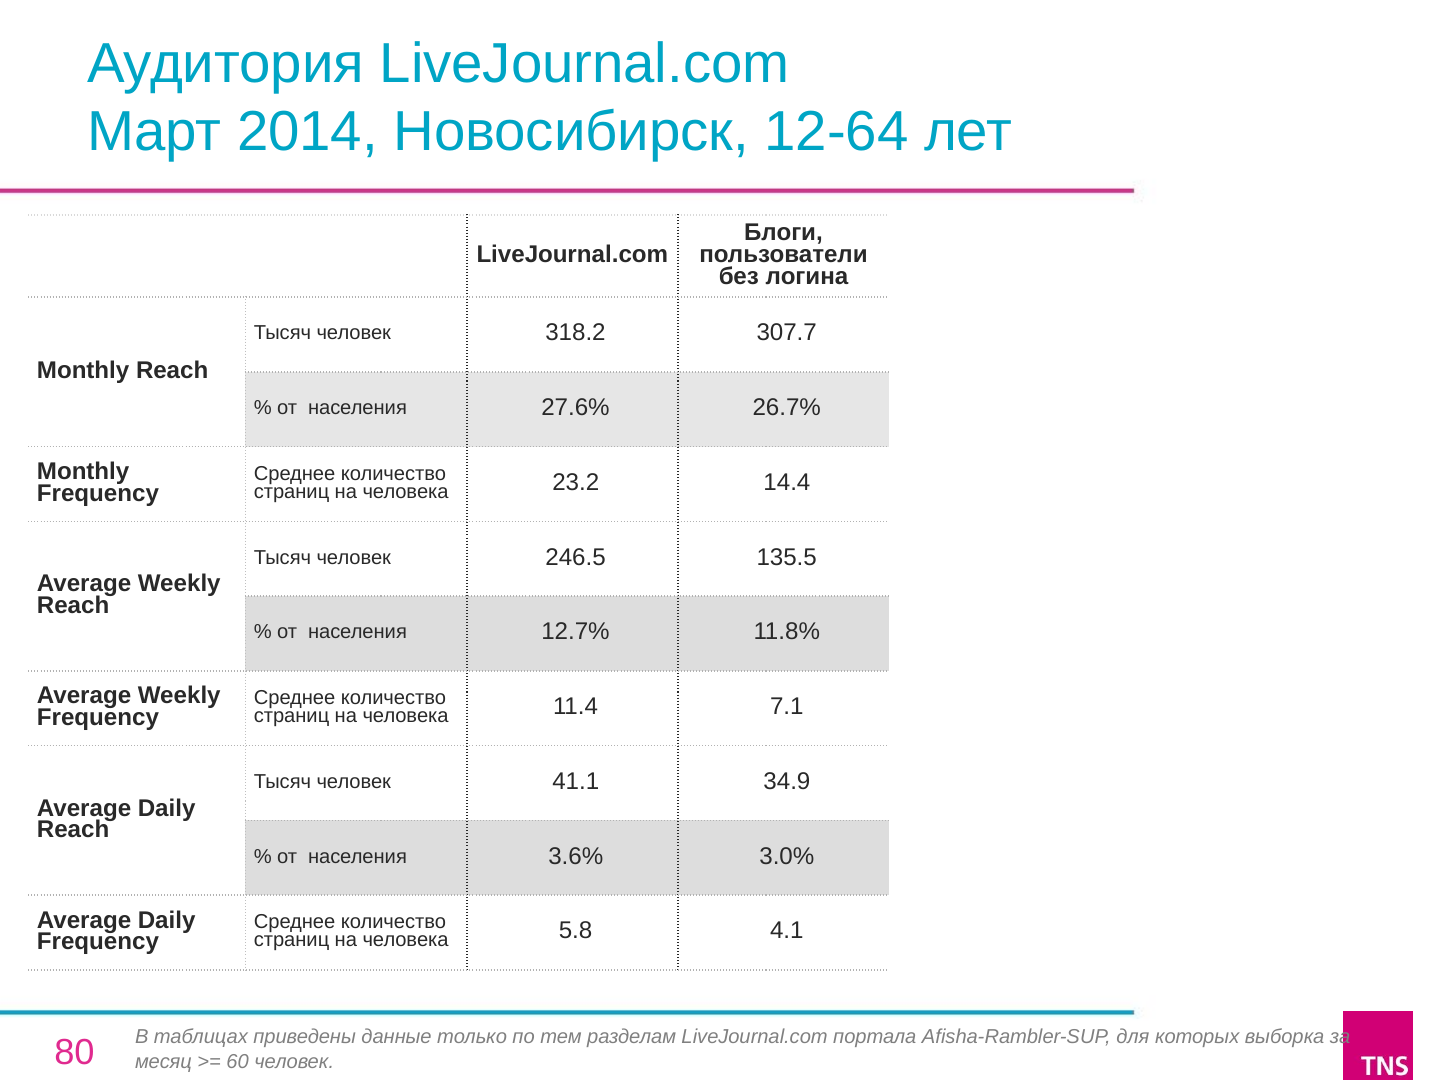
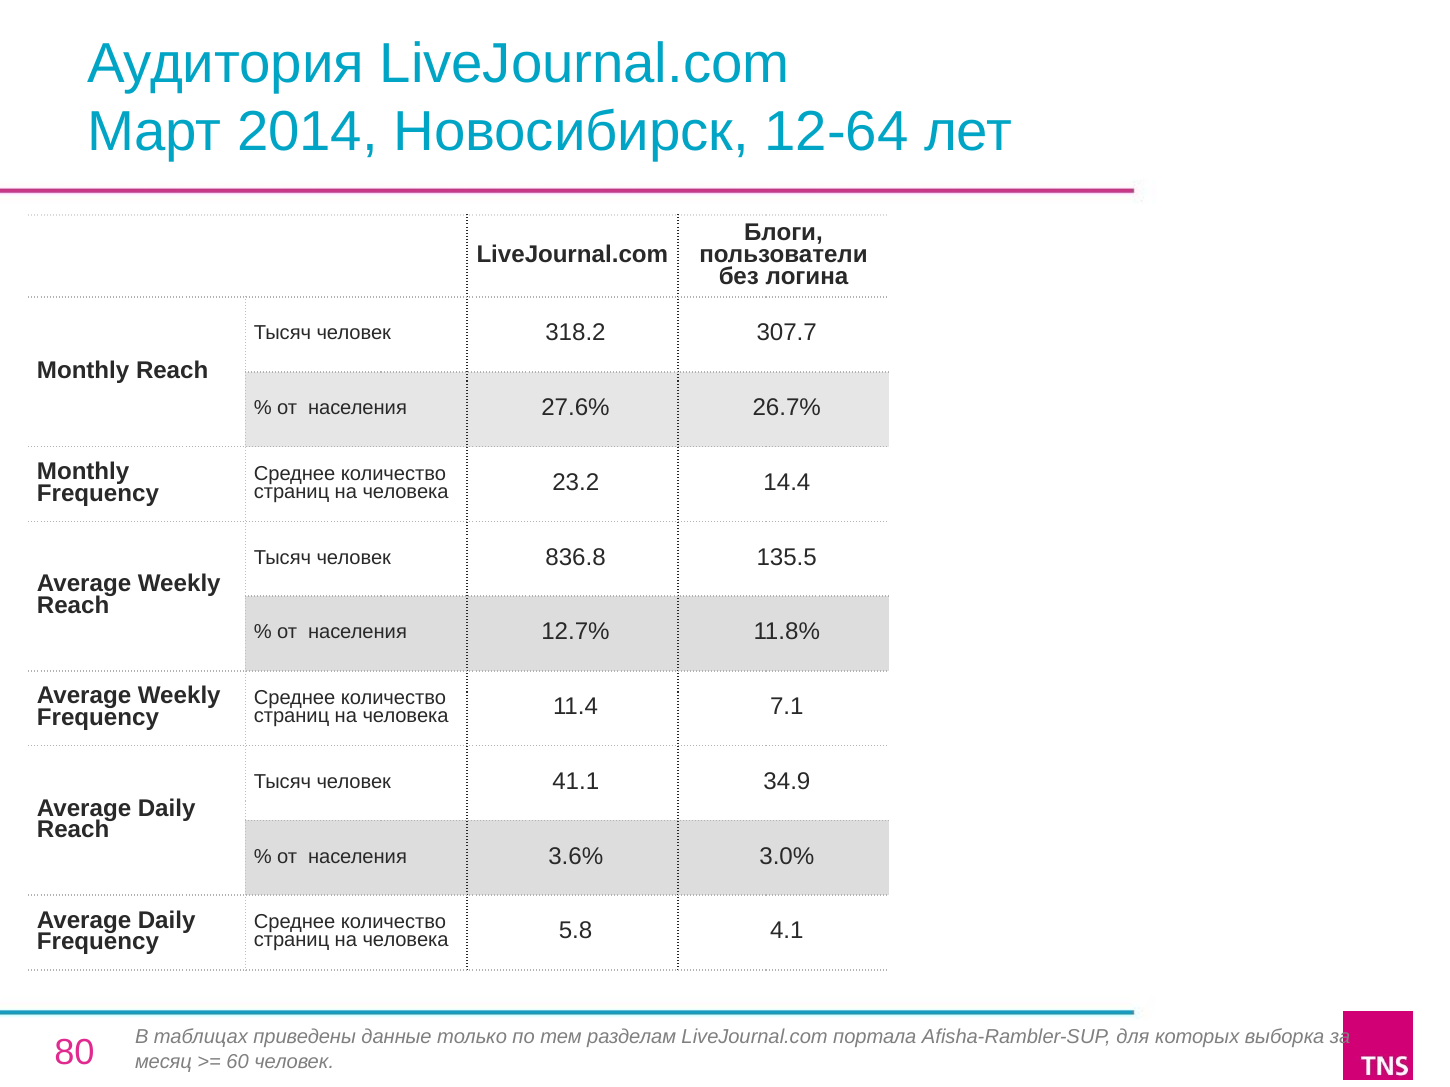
246.5: 246.5 -> 836.8 (576, 557)
